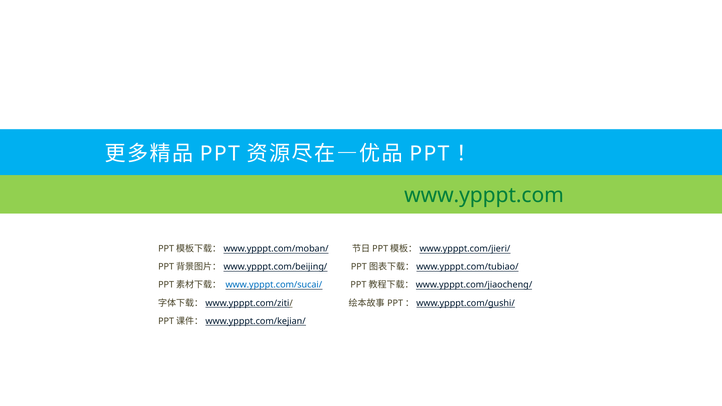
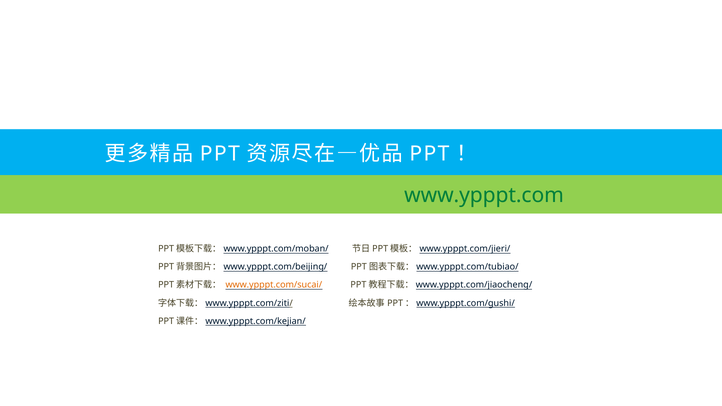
www.ypppt.com/sucai/ colour: blue -> orange (274, 285)
